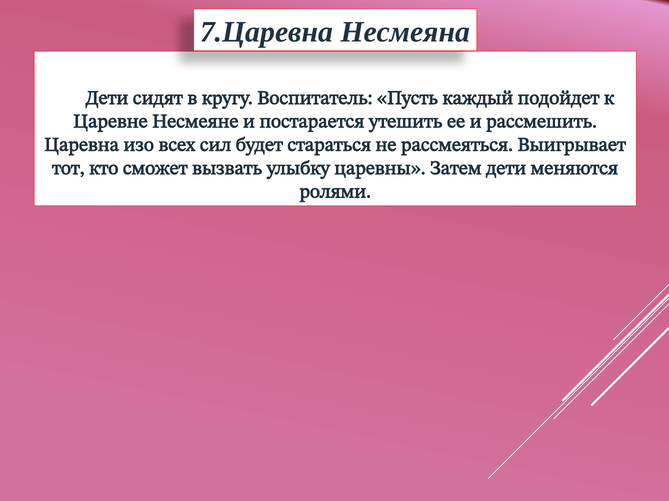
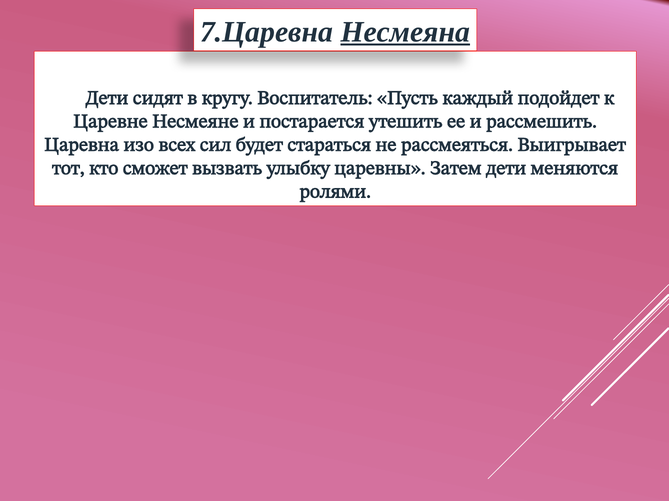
Несмеяна underline: none -> present (405, 32)
